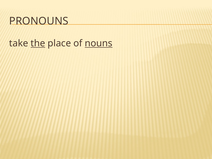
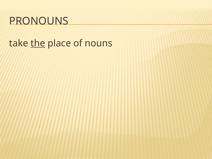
nouns underline: present -> none (99, 43)
